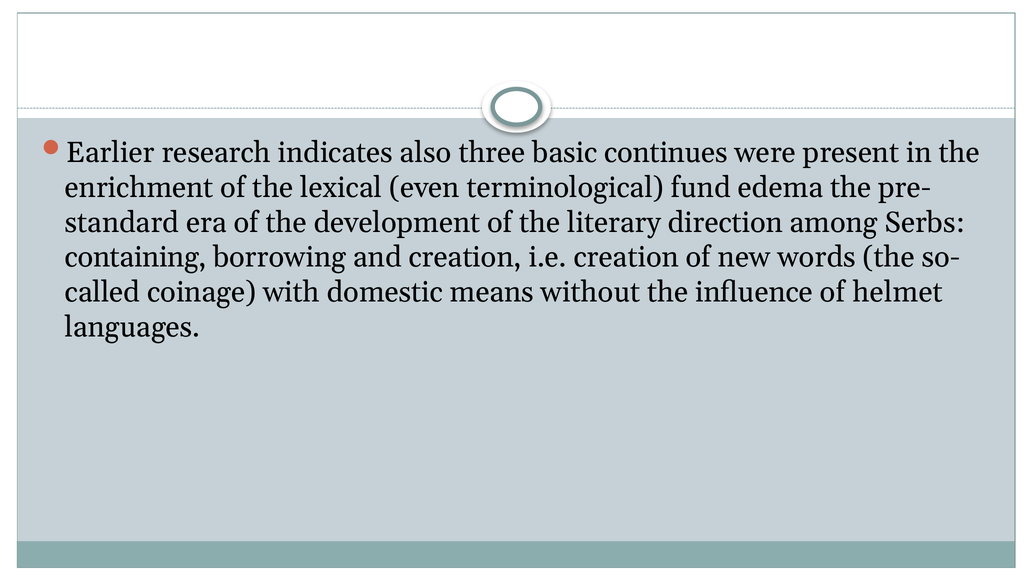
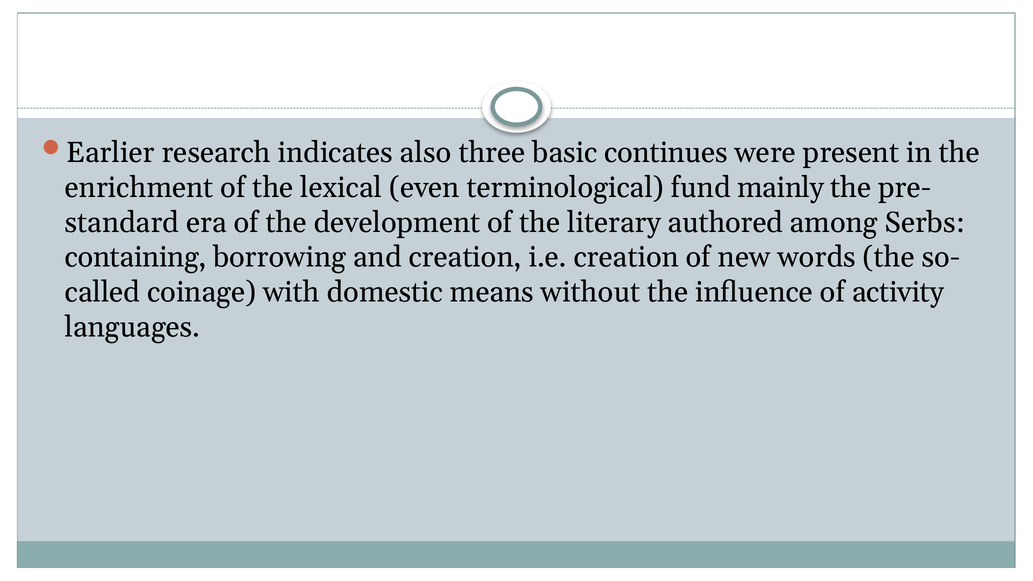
edema: edema -> mainly (781, 188)
direction: direction -> authored (725, 222)
helmet: helmet -> activity (898, 292)
